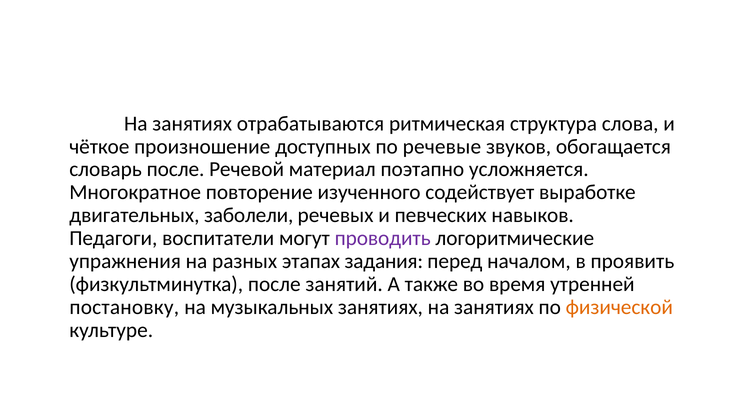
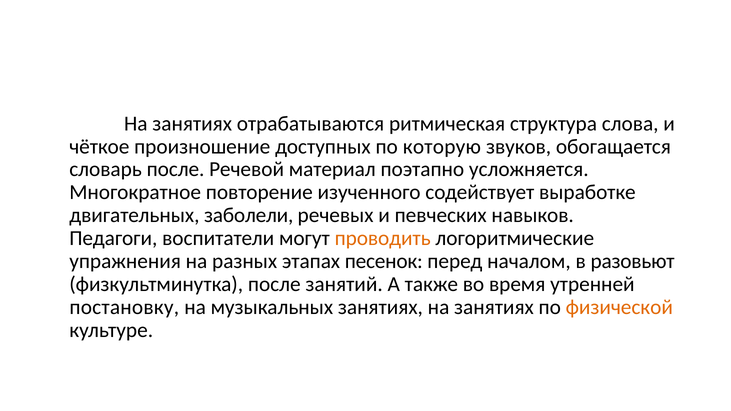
речевые: речевые -> которую (442, 147)
проводить colour: purple -> orange (383, 238)
задания: задания -> песенок (384, 261)
проявить: проявить -> разовьют (633, 261)
